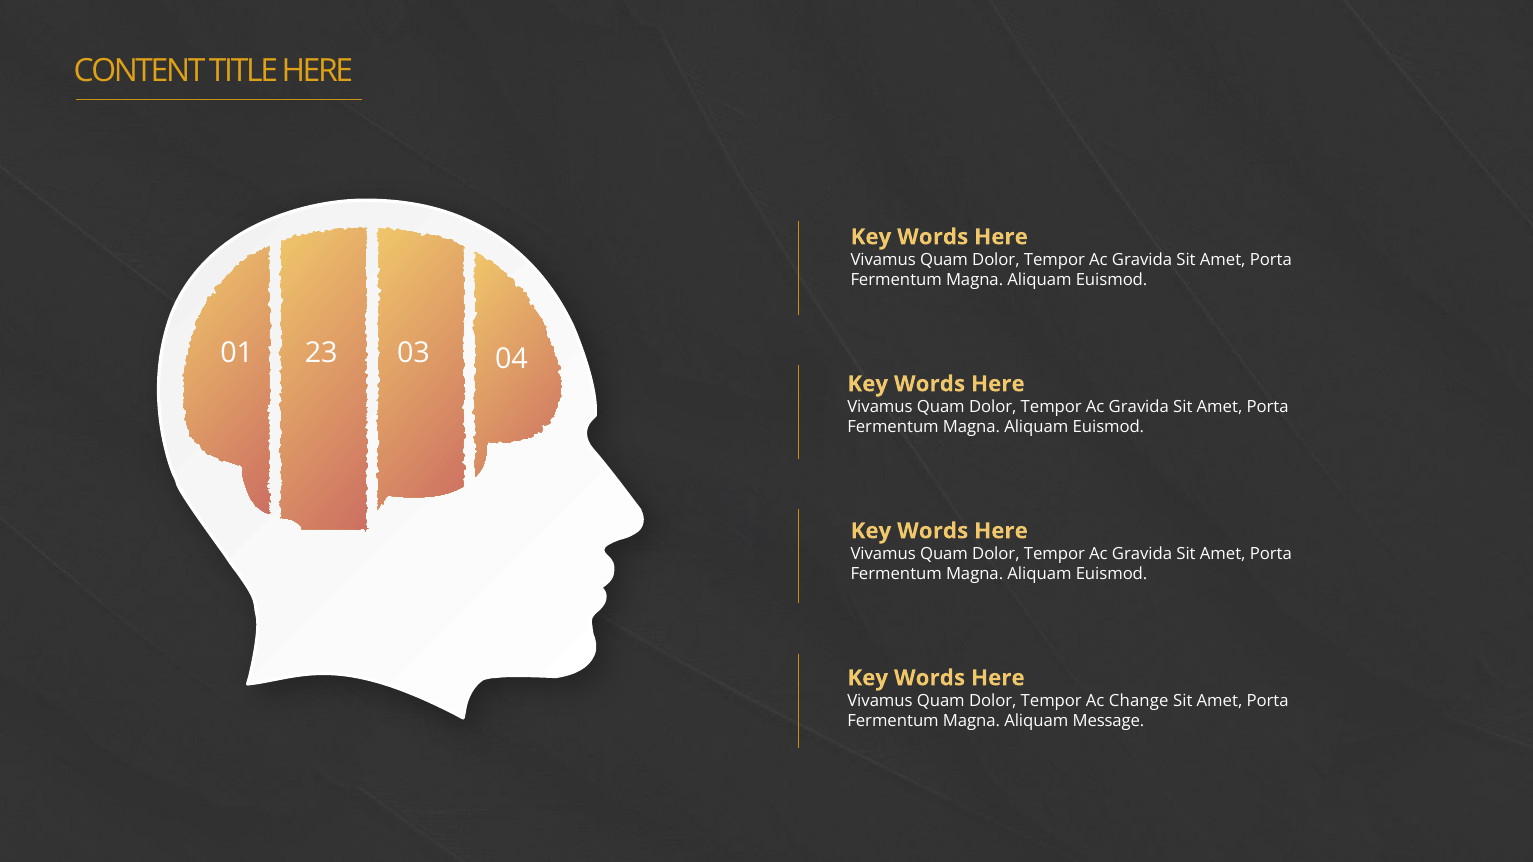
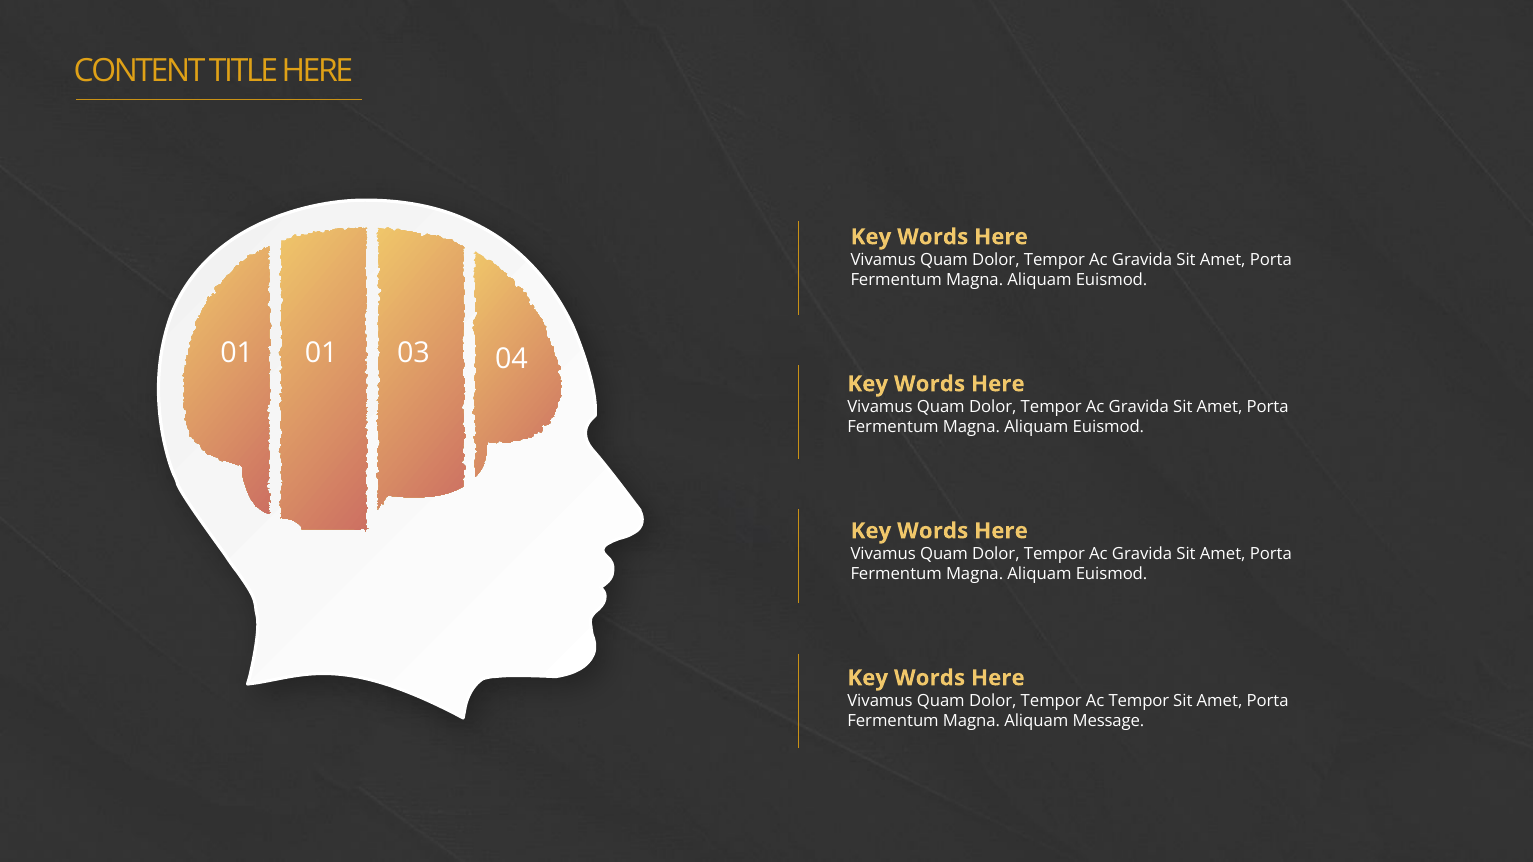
01 23: 23 -> 01 (321, 354)
Ac Change: Change -> Tempor (1139, 701)
